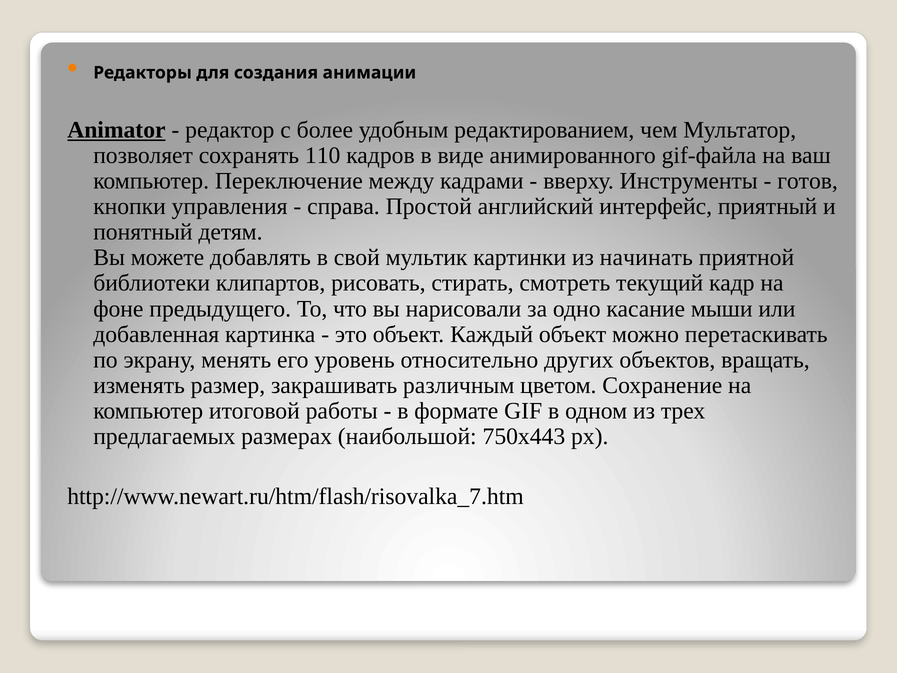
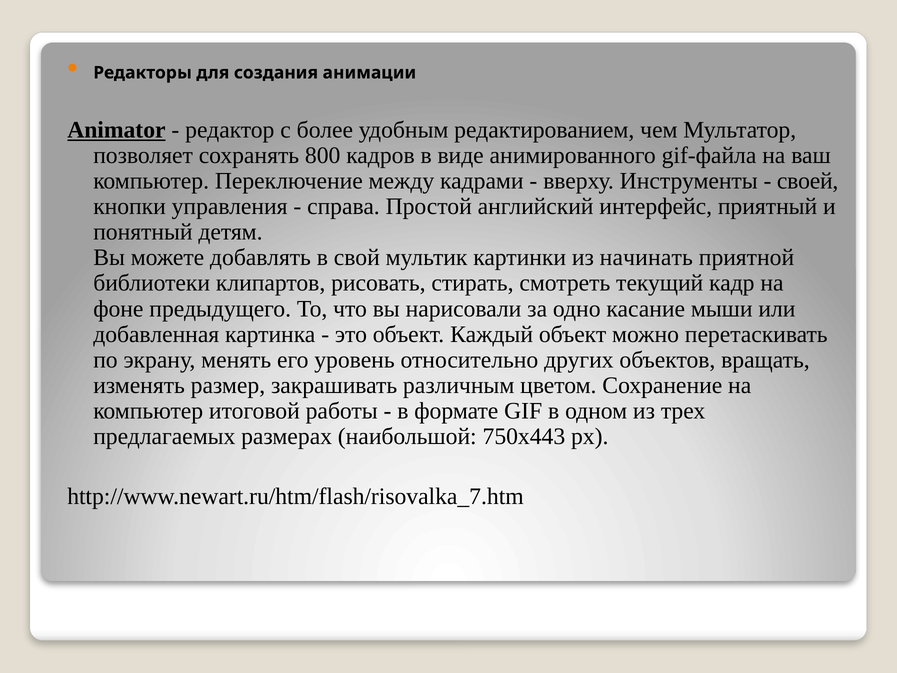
110: 110 -> 800 (323, 155)
готов: готов -> своей (808, 181)
